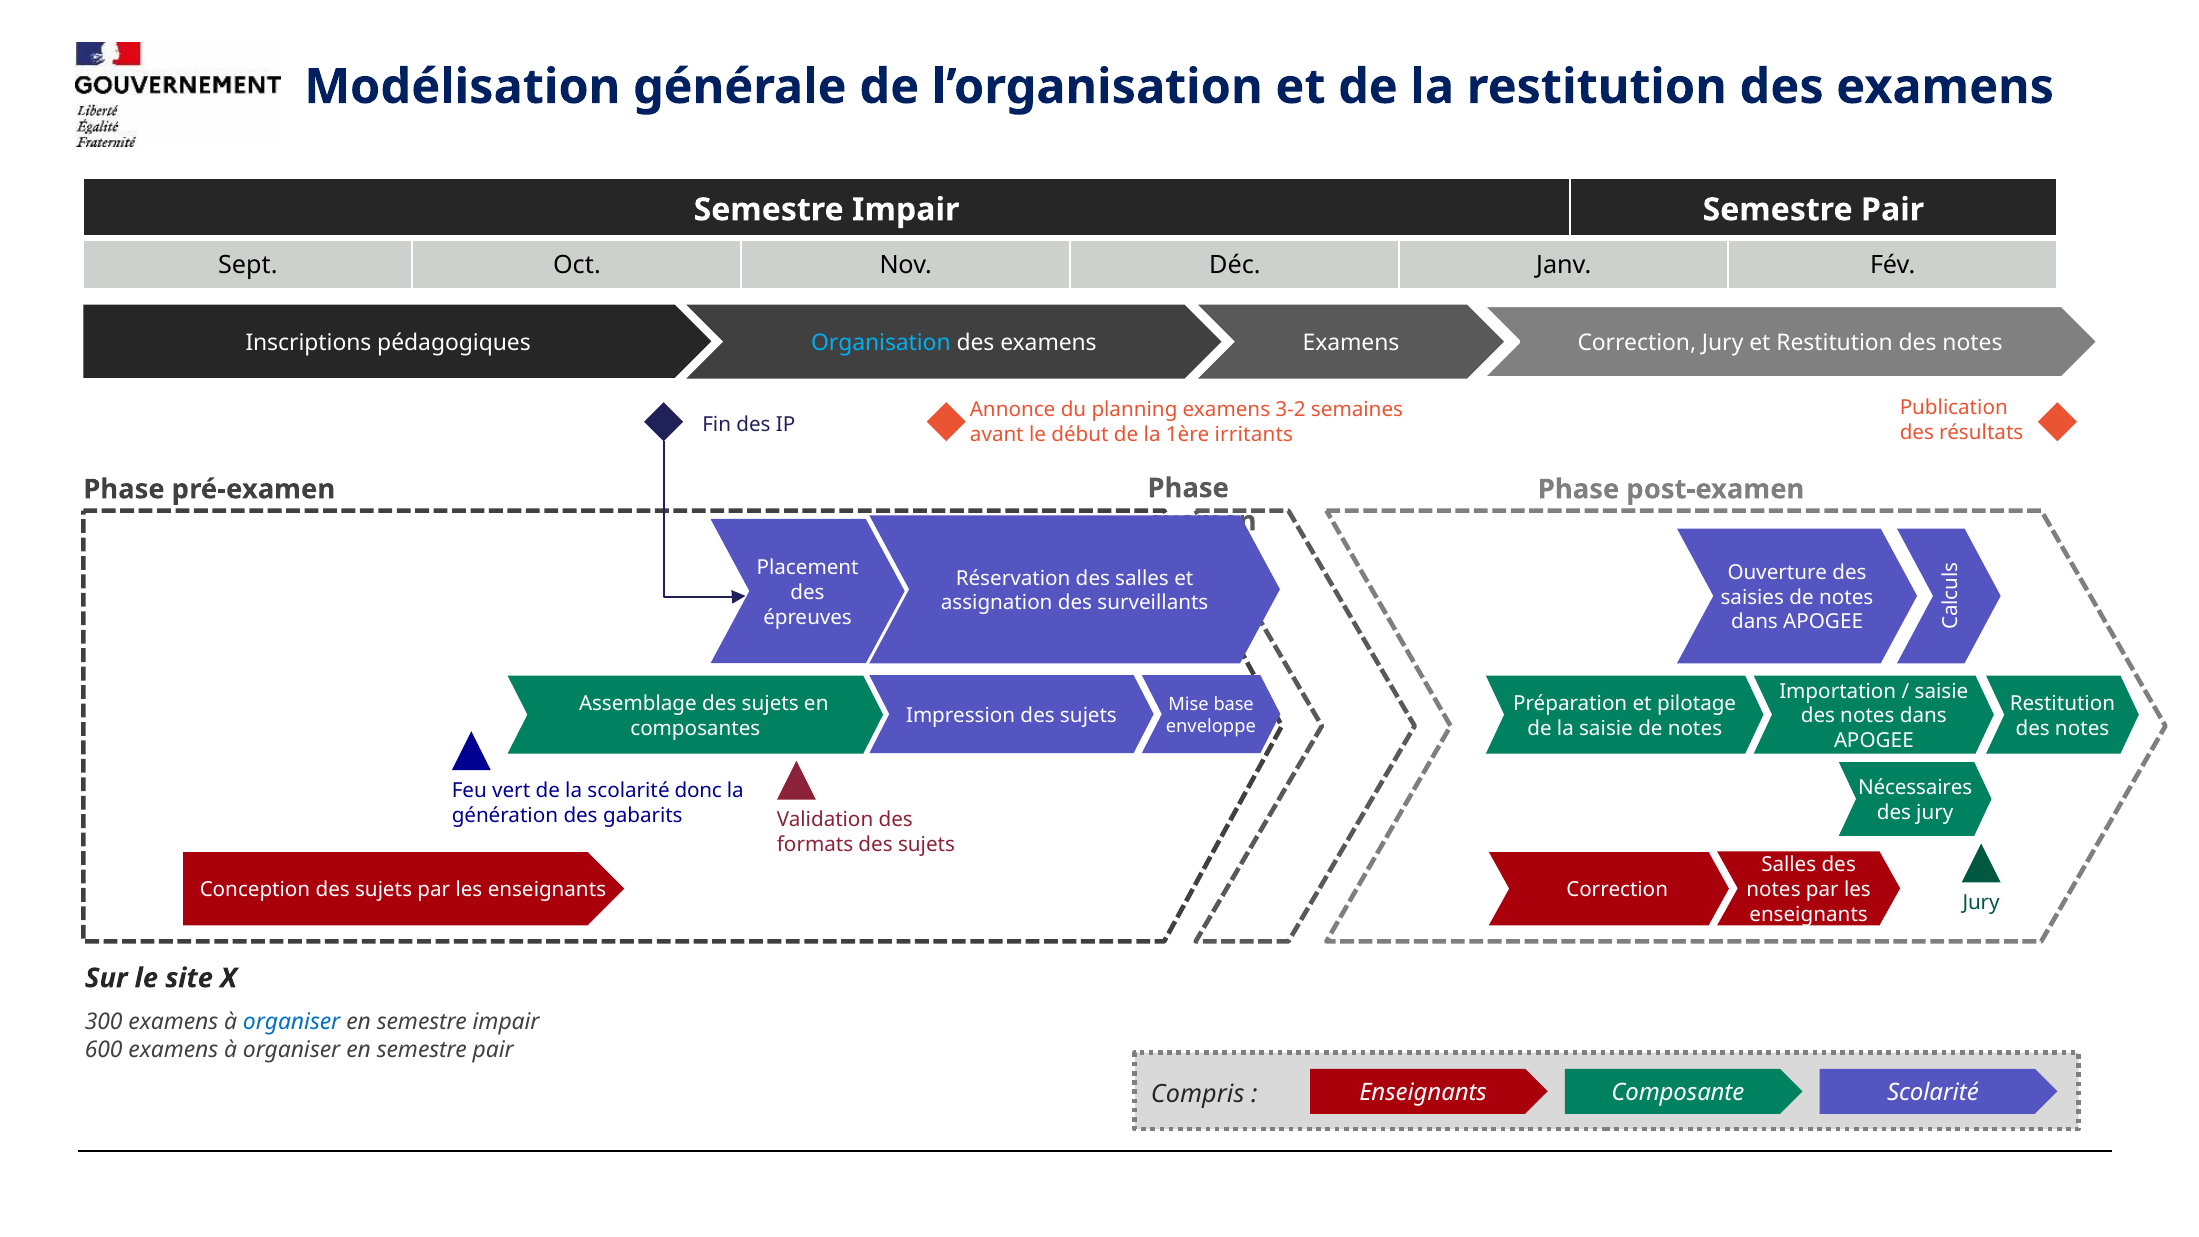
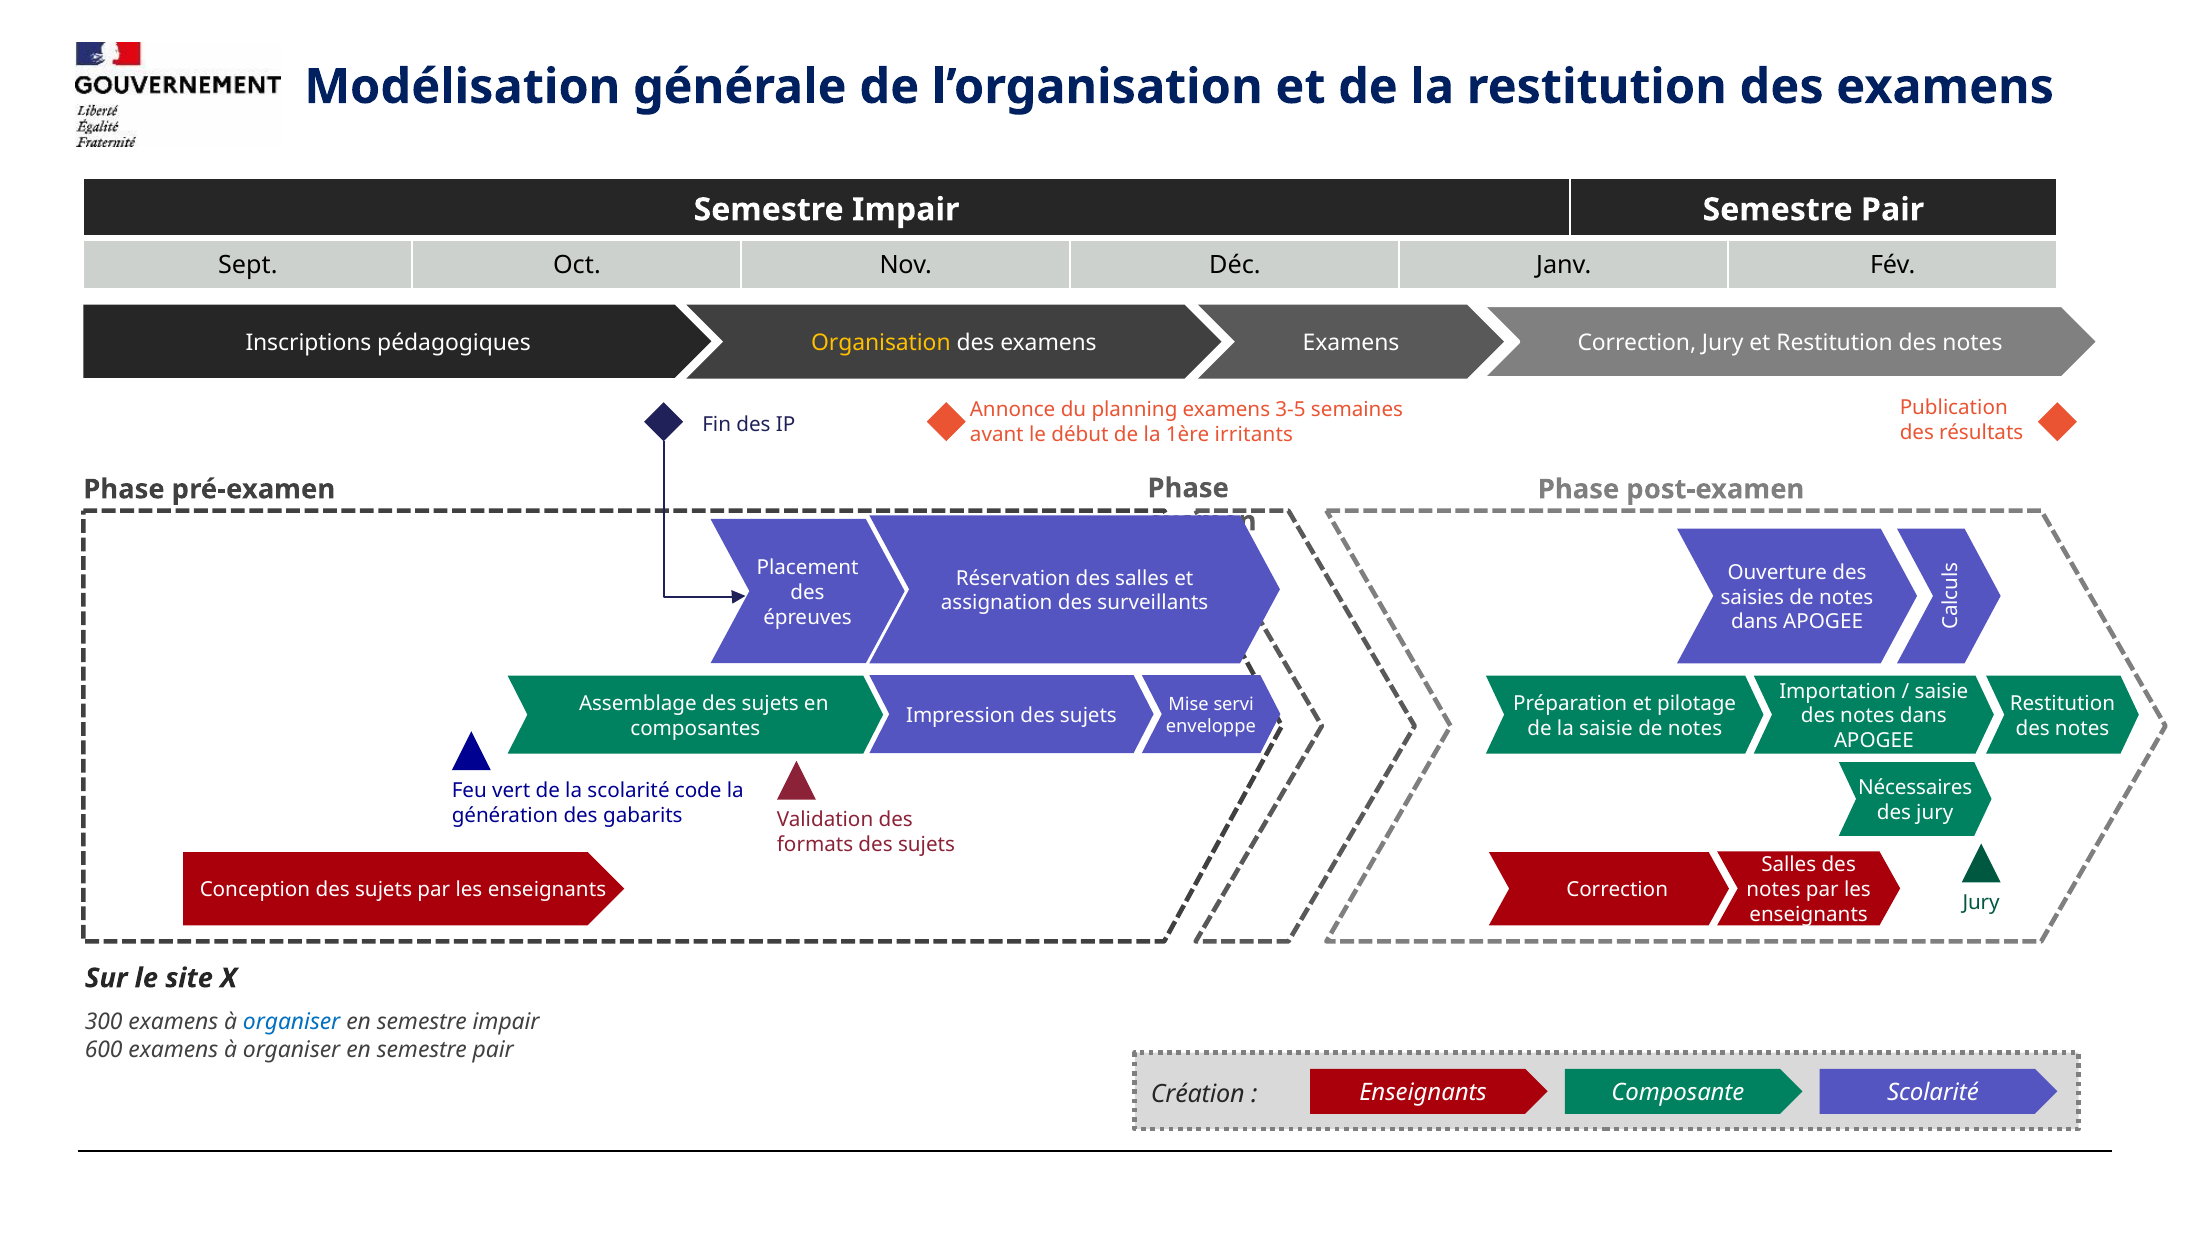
Organisation colour: light blue -> yellow (881, 343)
3-2: 3-2 -> 3-5 (1291, 410)
base: base -> servi (1234, 704)
donc: donc -> code (698, 791)
Compris: Compris -> Création (1198, 1094)
